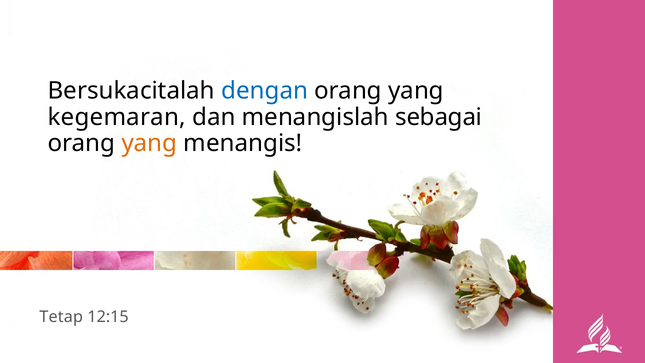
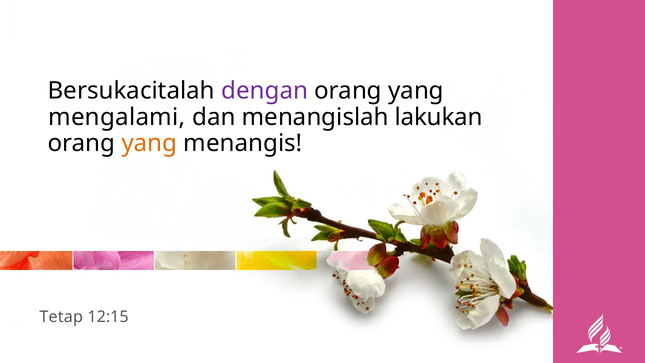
dengan colour: blue -> purple (265, 91)
kegemaran: kegemaran -> mengalami (117, 117)
sebagai: sebagai -> lakukan (439, 117)
